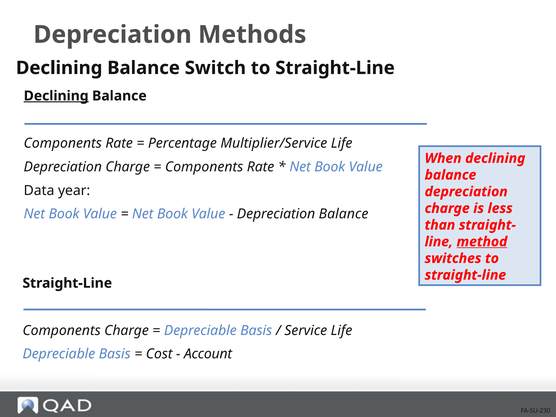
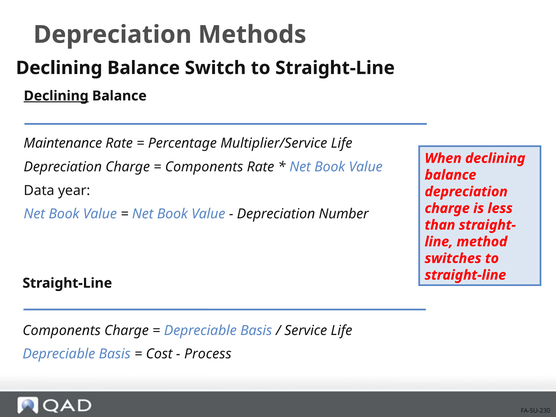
Components: Components -> Maintenance (63, 143)
Depreciation Balance: Balance -> Number (344, 214)
method underline: present -> none (482, 242)
Account: Account -> Process (208, 354)
